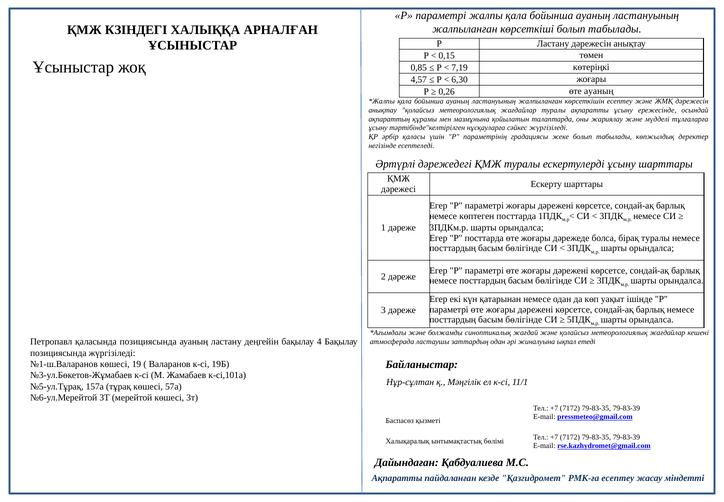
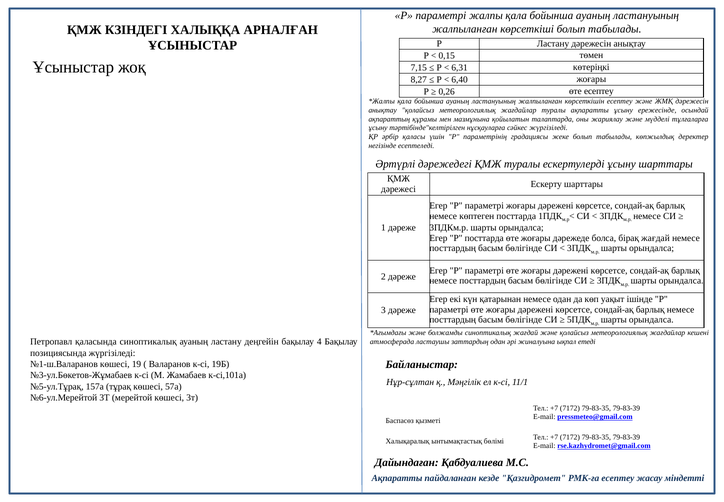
0,85: 0,85 -> 7,15 (419, 68)
7,19: 7,19 -> 6,31 (460, 68)
4,57: 4,57 -> 8,27 (419, 79)
6,30: 6,30 -> 6,40 (460, 79)
өте ауаның: ауаның -> есептеу (599, 91)
бірақ туралы: туралы -> жағдай (656, 238)
қаласында позициясында: позициясында -> синоптикалық (148, 341)
